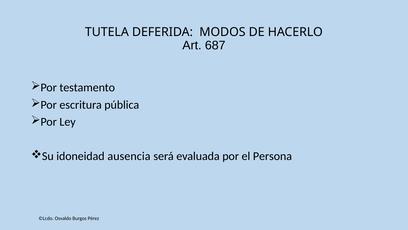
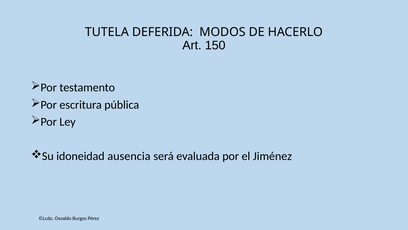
687: 687 -> 150 (215, 45)
Persona: Persona -> Jiménez (272, 156)
